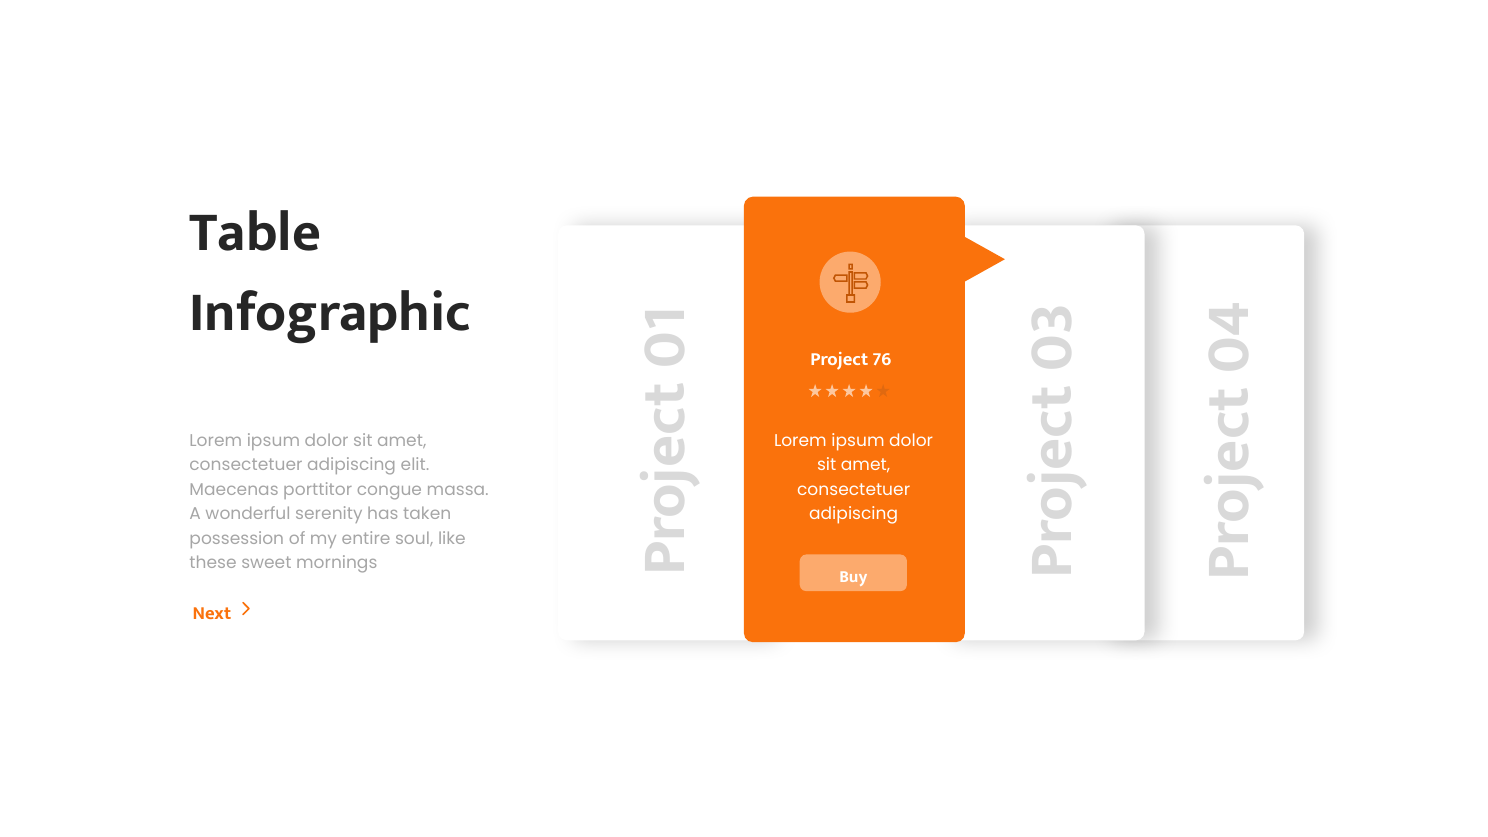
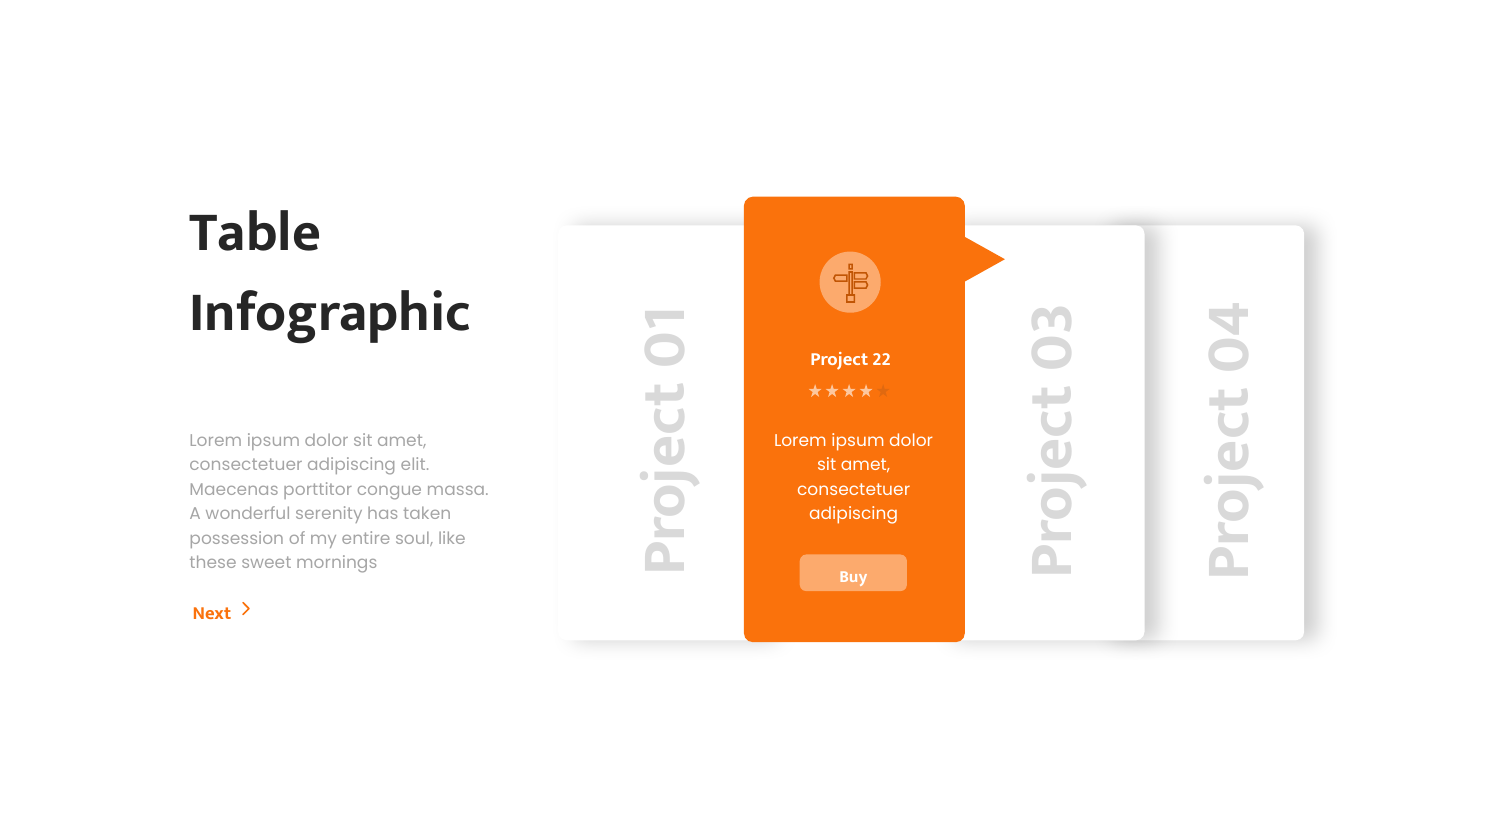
76: 76 -> 22 (882, 359)
